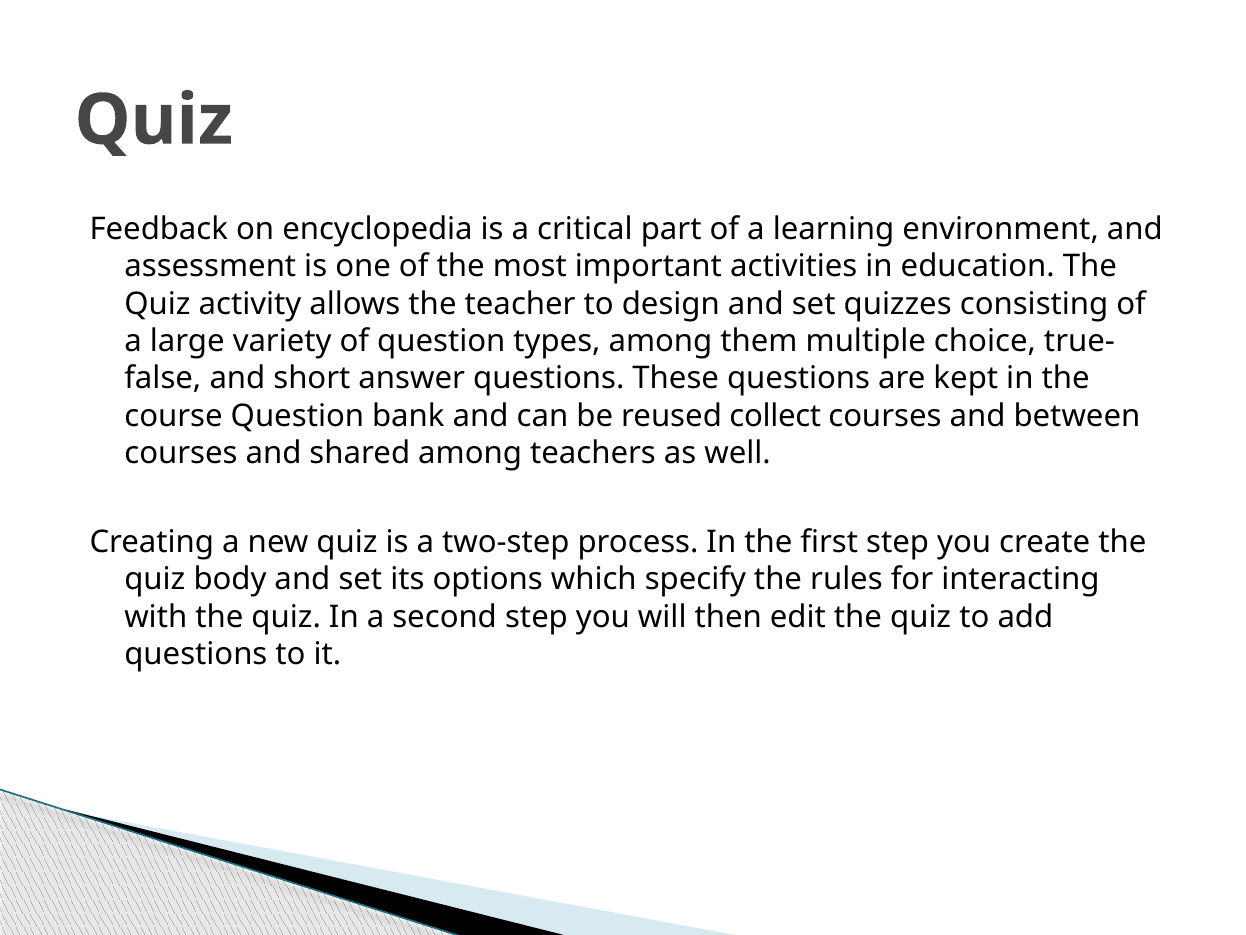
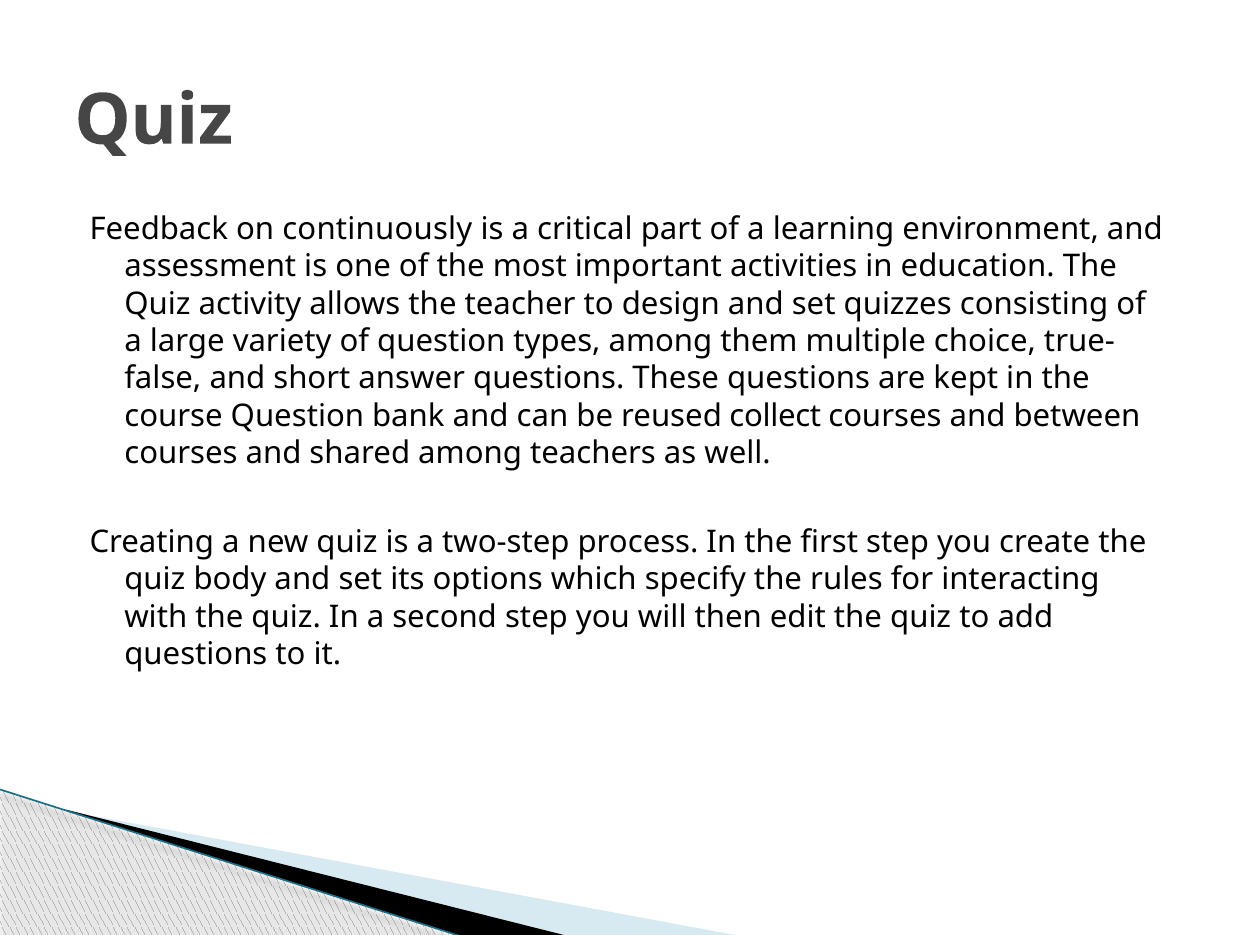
encyclopedia: encyclopedia -> continuously (377, 229)
